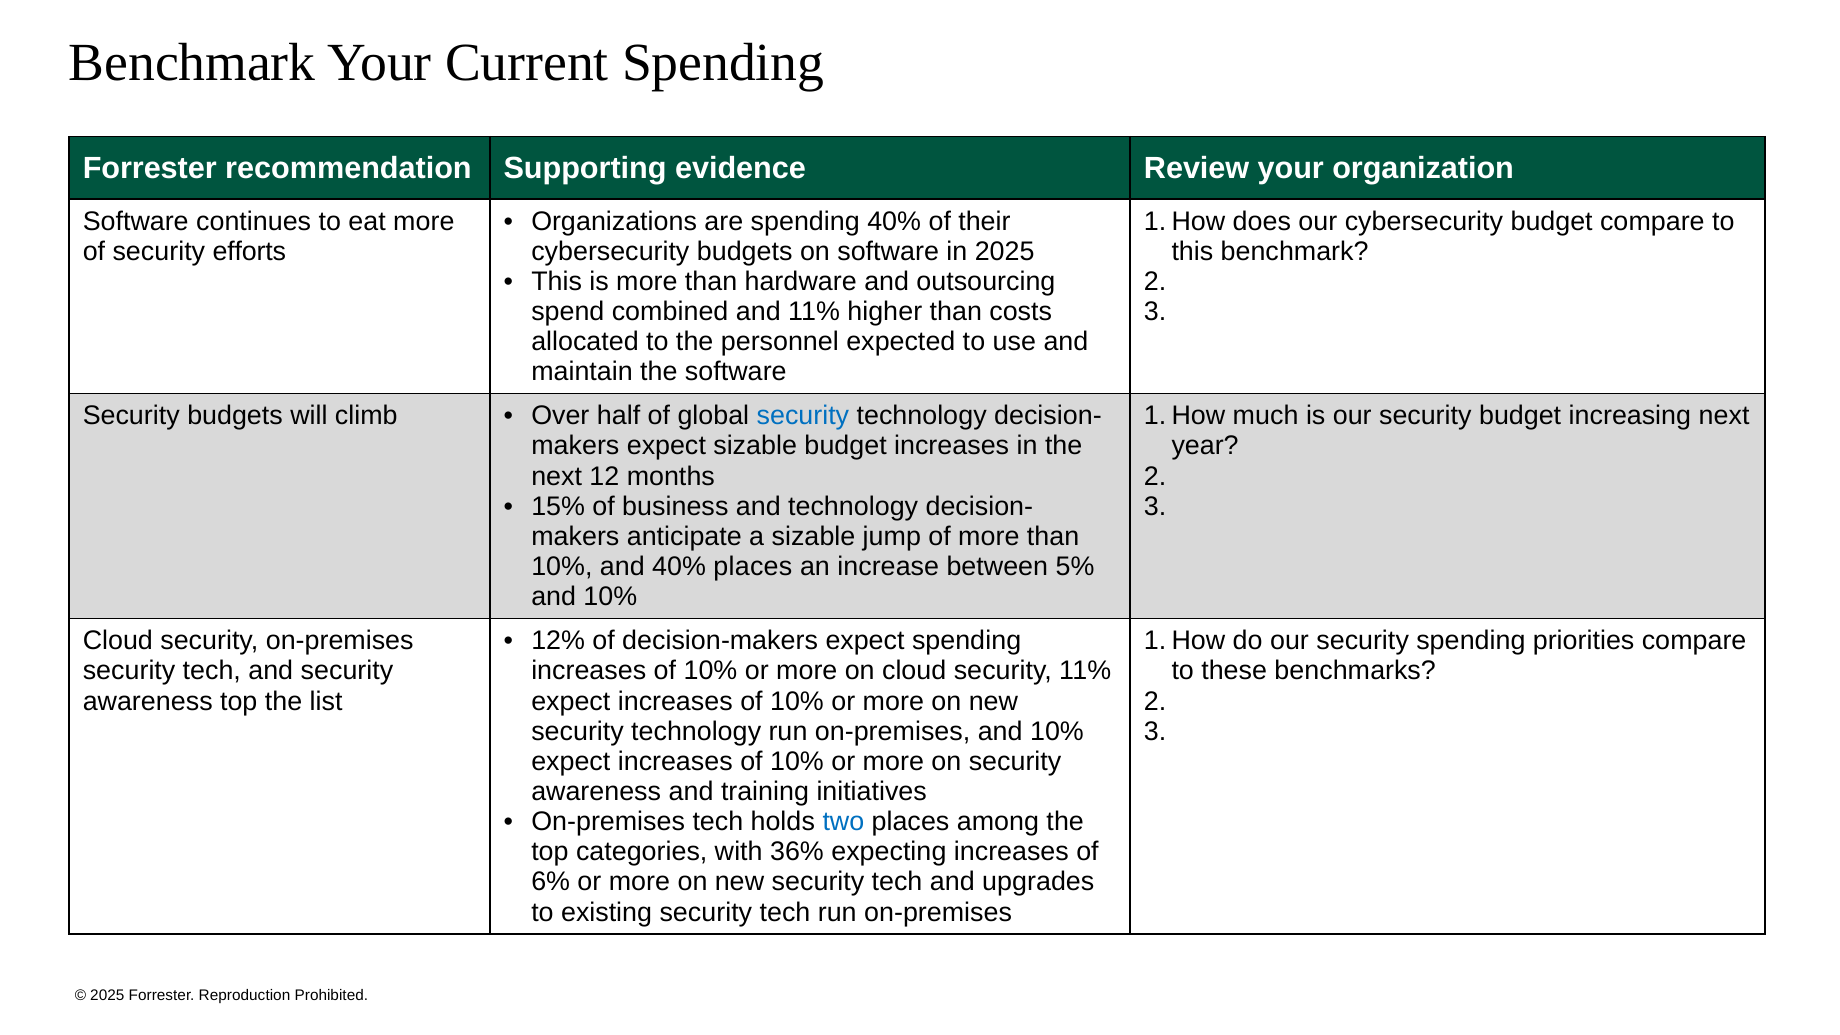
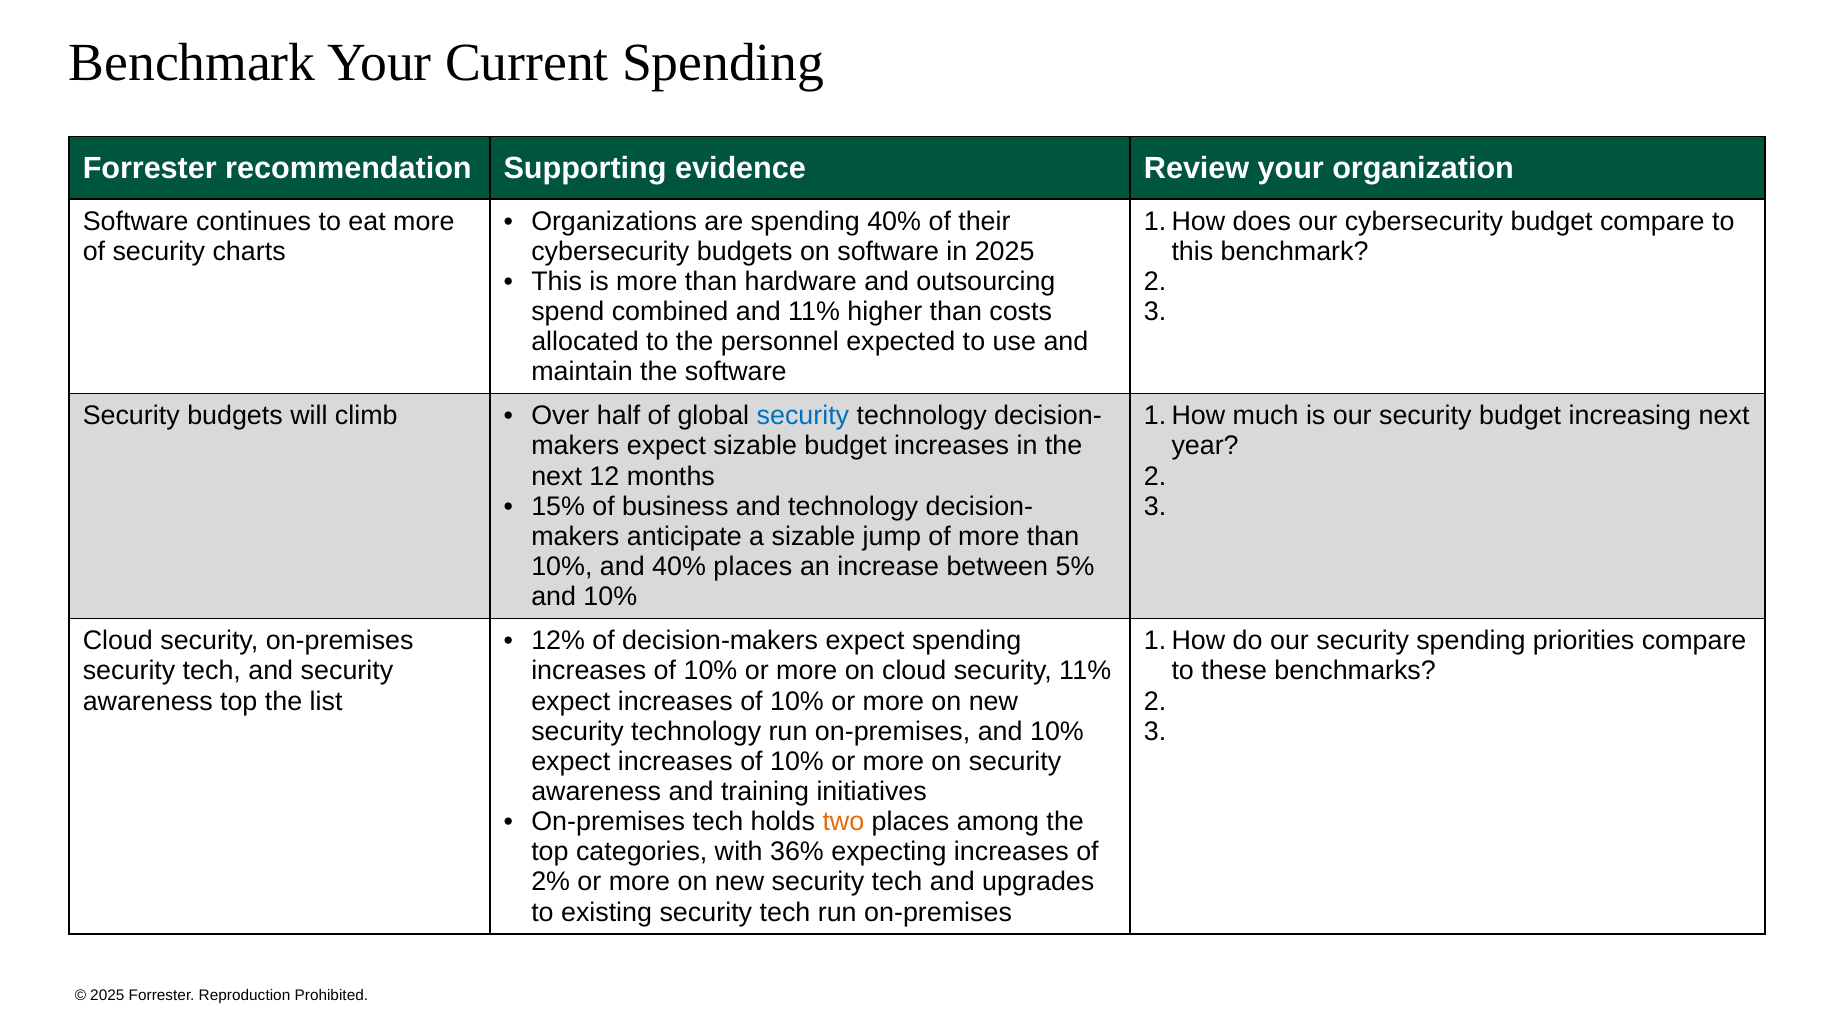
efforts: efforts -> charts (249, 251)
two colour: blue -> orange (843, 822)
6%: 6% -> 2% (551, 882)
